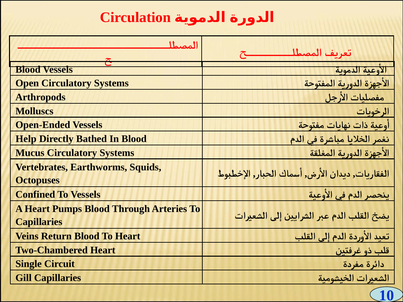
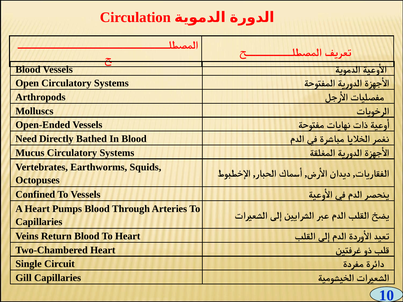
Help: Help -> Need (26, 139)
